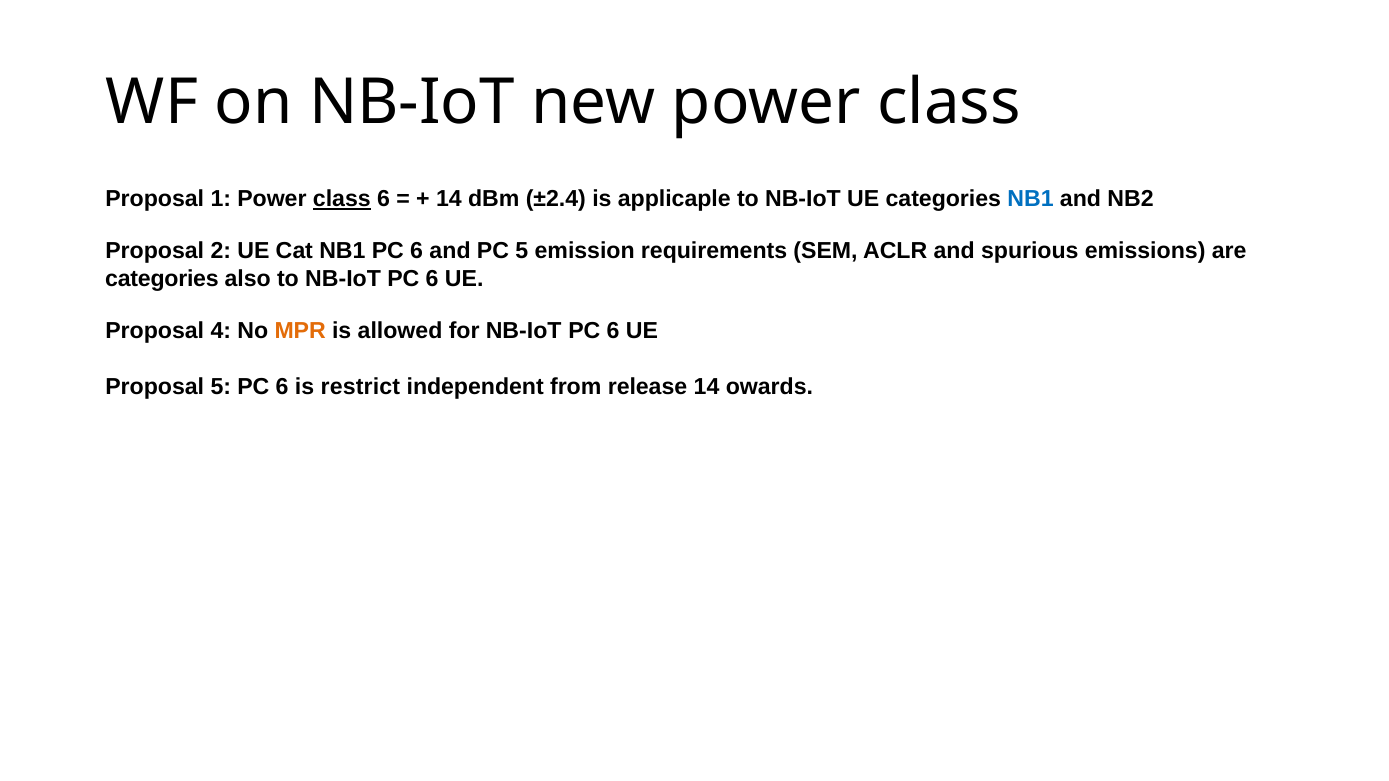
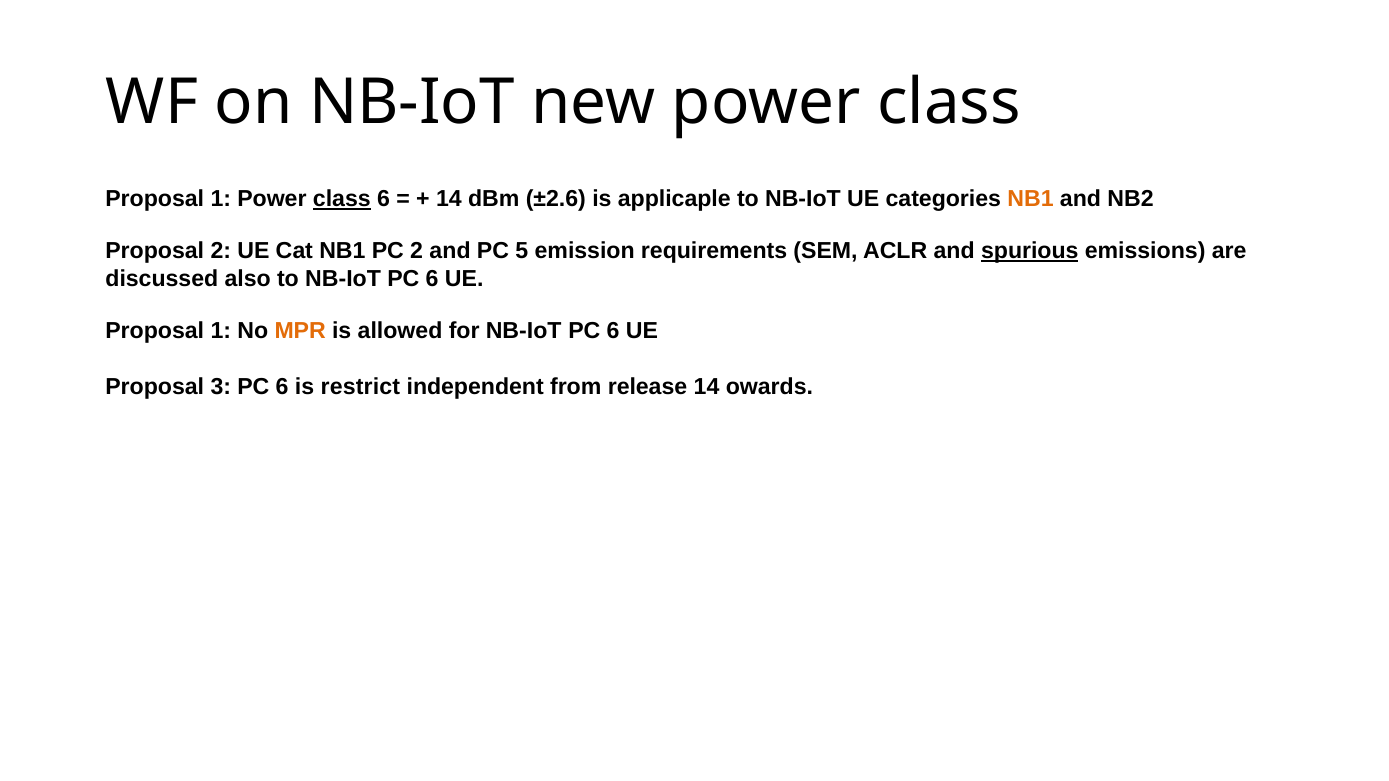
±2.4: ±2.4 -> ±2.6 (556, 199)
NB1 colour: blue -> orange (1031, 199)
NB1 PC 6: 6 -> 2 (417, 251)
spurious underline: none -> present (1030, 251)
categories: categories -> discussed (162, 279)
4: 4 -> 1 (221, 331)
Proposal 5: 5 -> 3 (221, 387)
